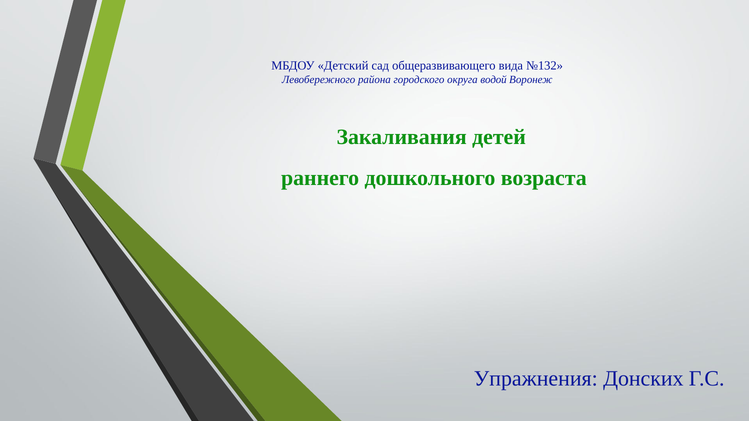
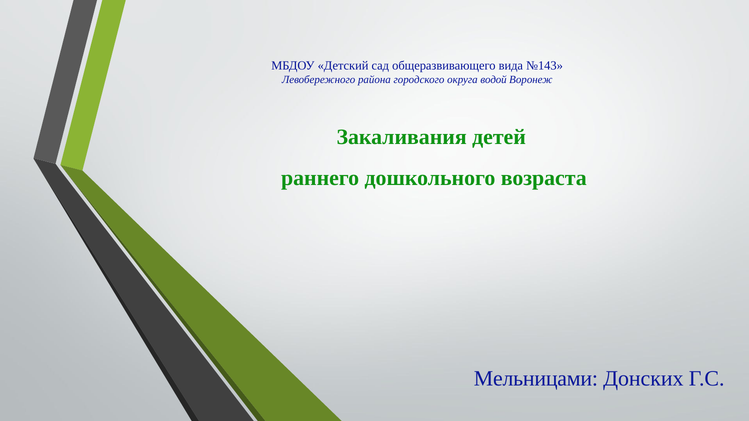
№132: №132 -> №143 (545, 66)
Упражнения: Упражнения -> Мельницами (536, 379)
